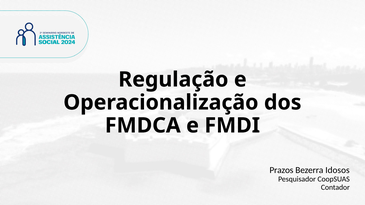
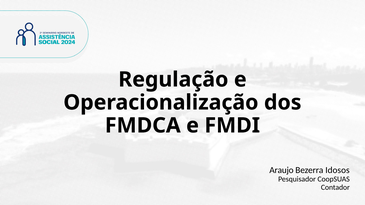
Prazos: Prazos -> Araujo (281, 170)
